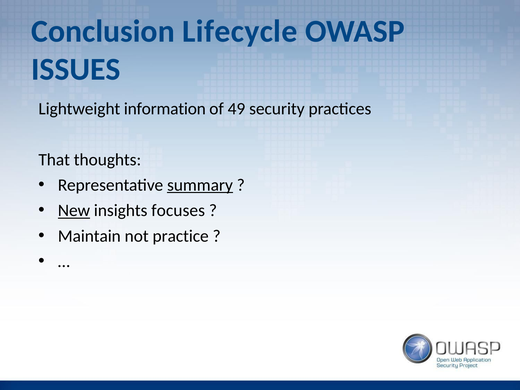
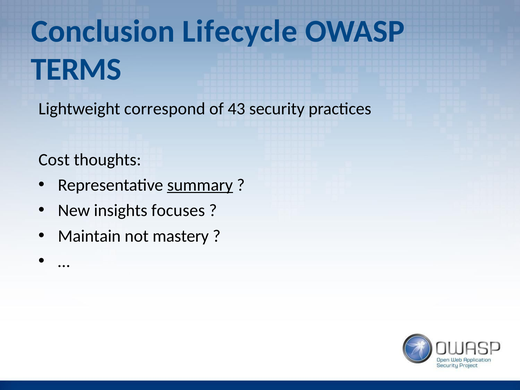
ISSUES: ISSUES -> TERMS (76, 69)
information: information -> correspond (165, 109)
49: 49 -> 43 (236, 109)
That: That -> Cost (54, 160)
New underline: present -> none (74, 211)
practice: practice -> mastery (181, 236)
